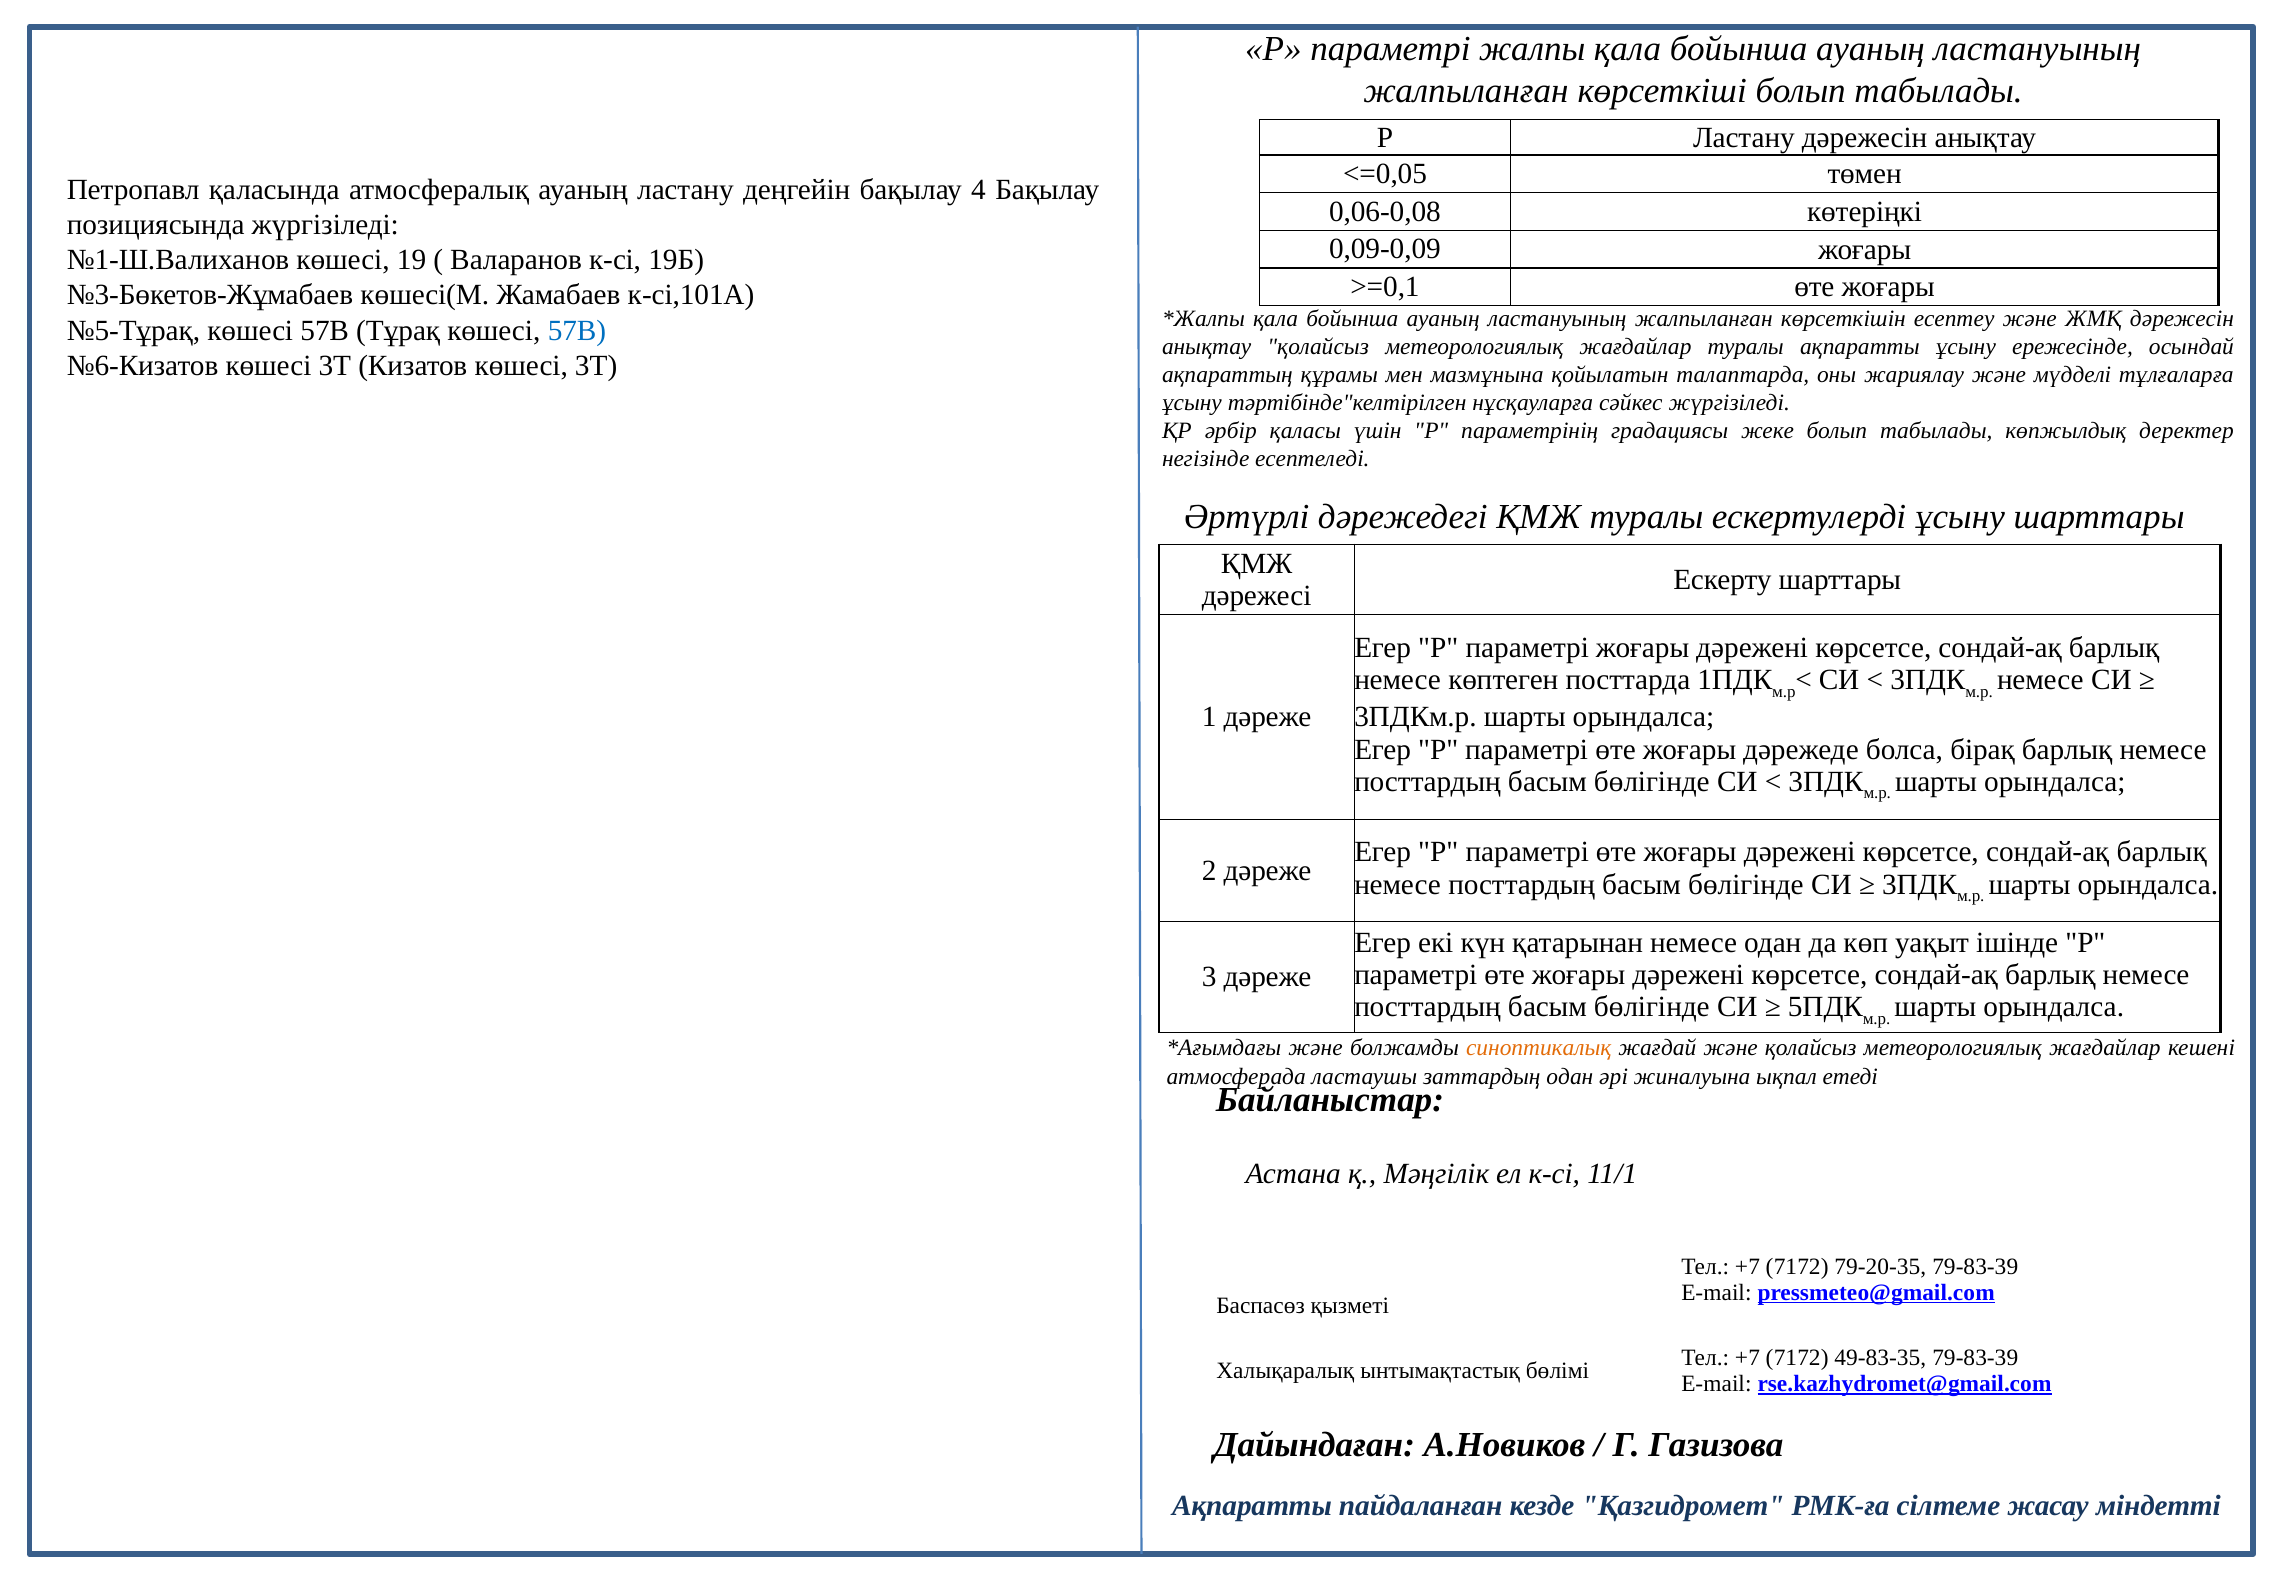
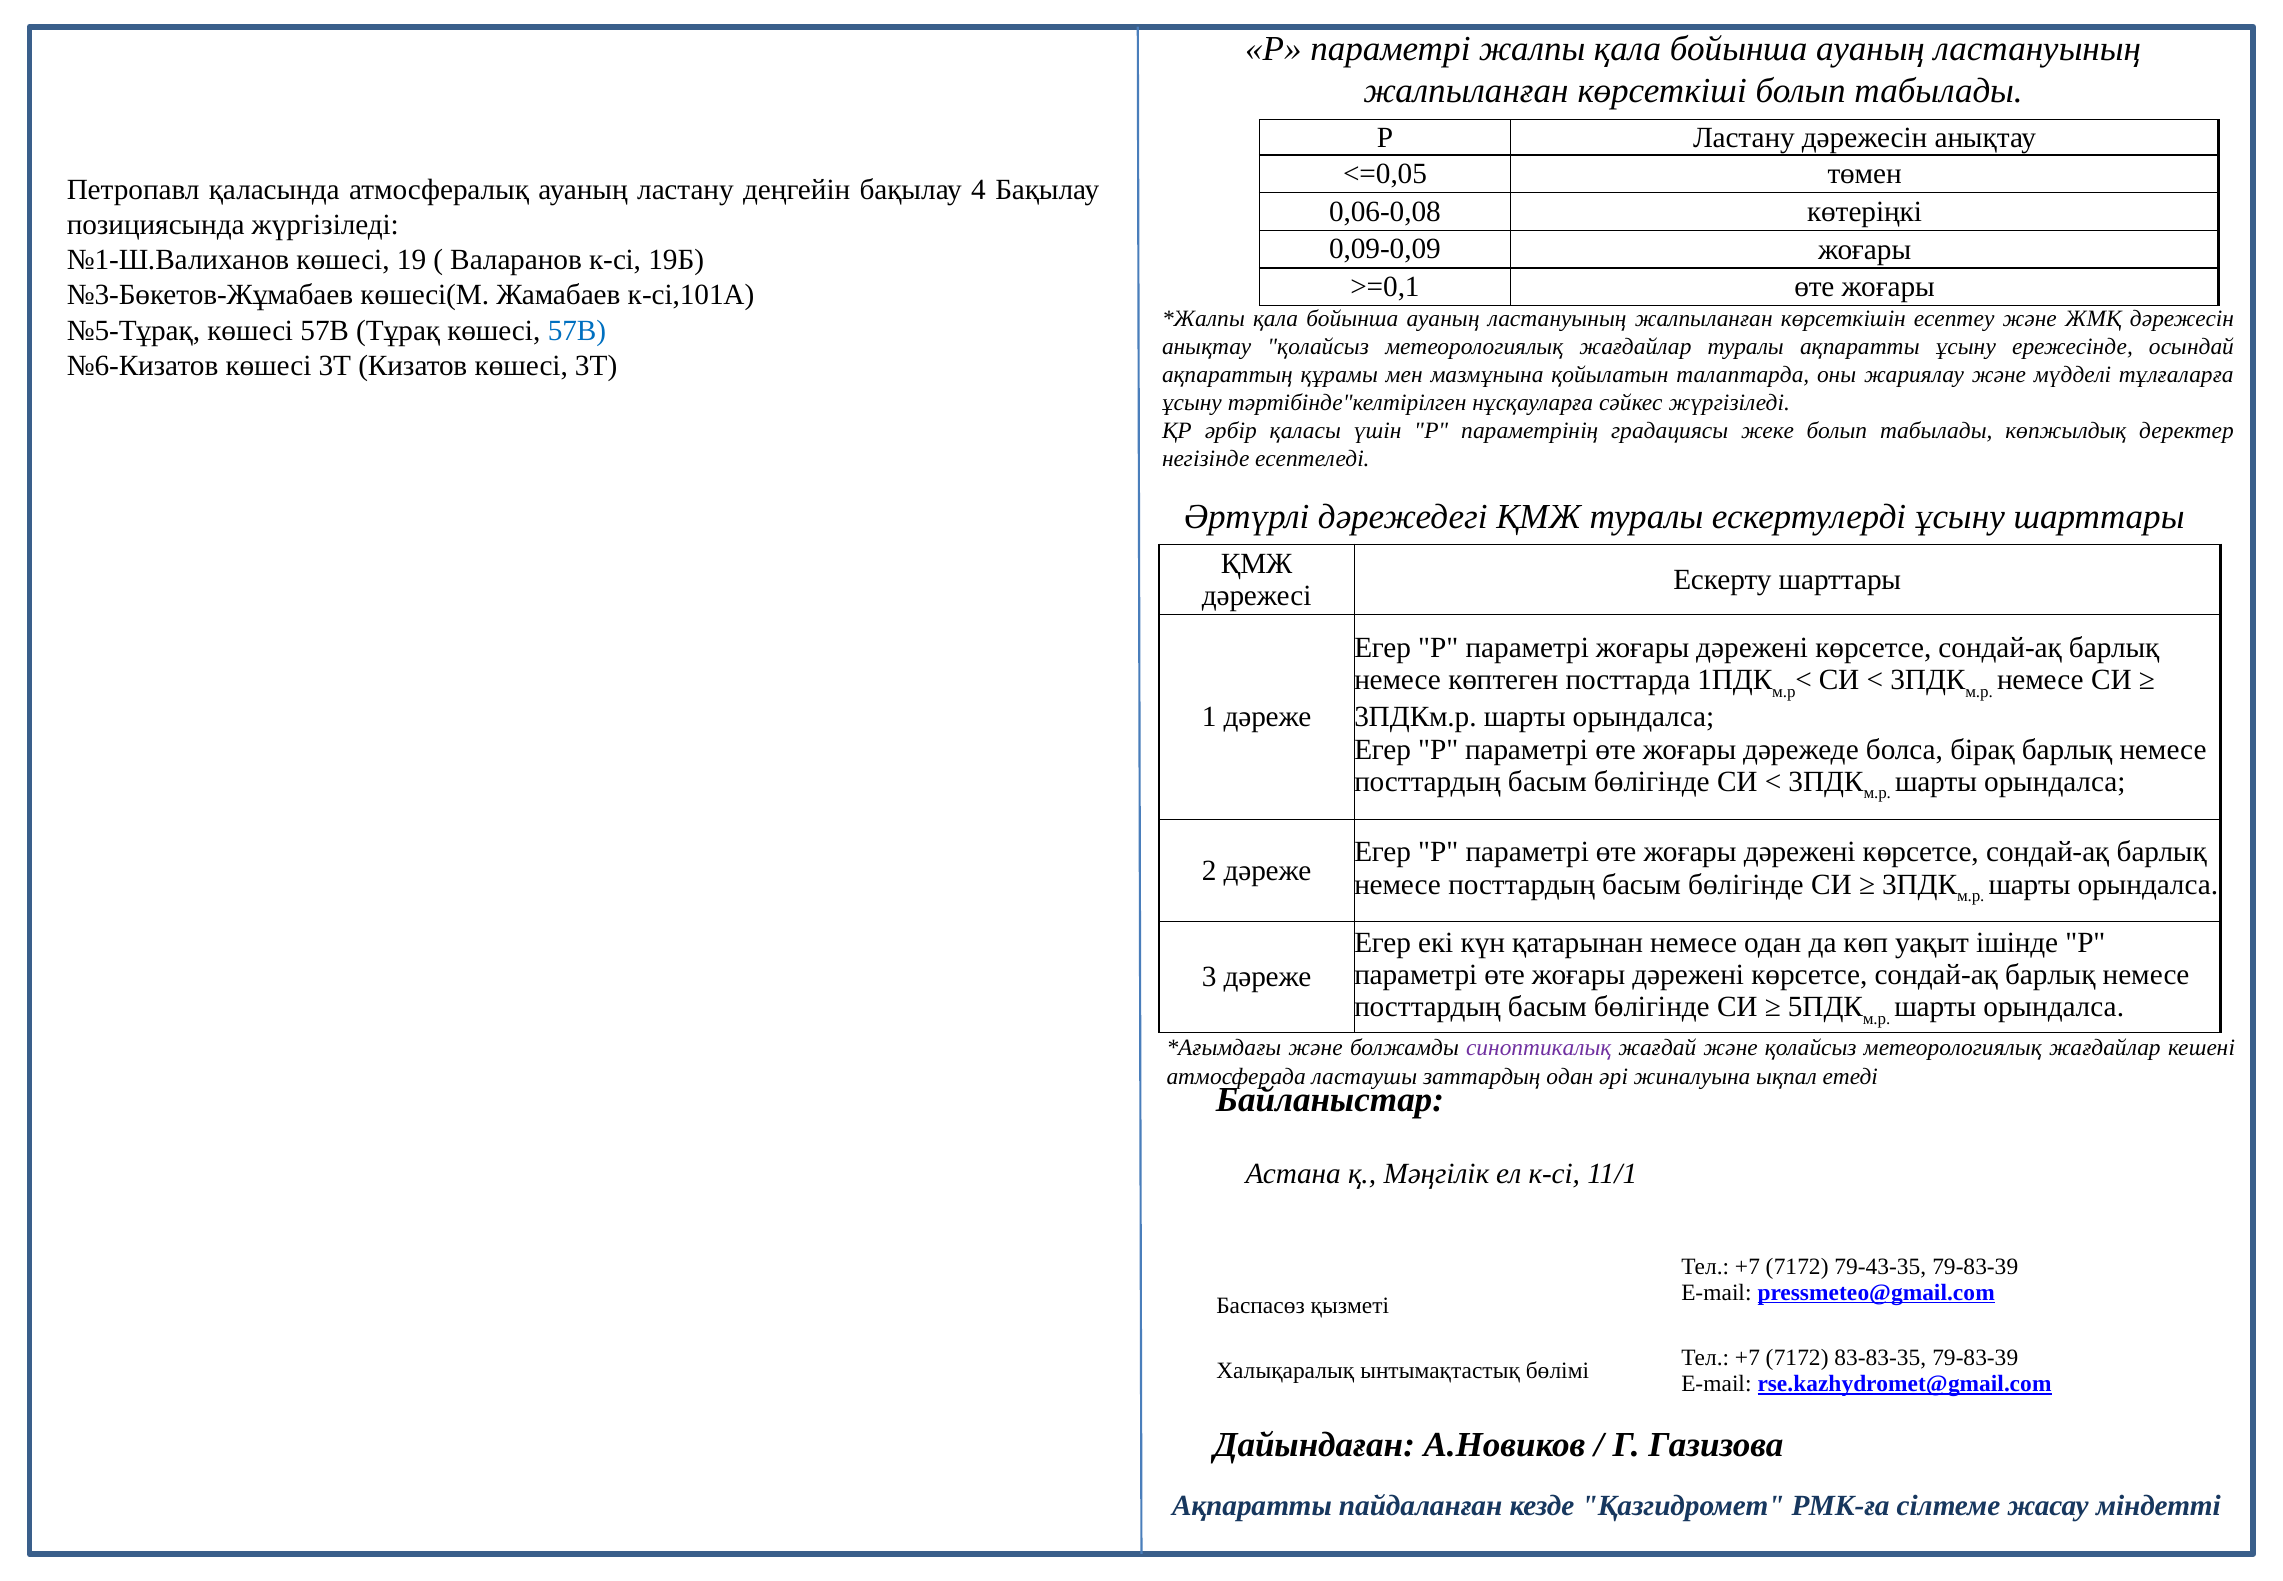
синоптикалық colour: orange -> purple (1539, 1048)
79-20-35: 79-20-35 -> 79-43-35 (1880, 1266)
49-83-35: 49-83-35 -> 83-83-35 (1880, 1357)
